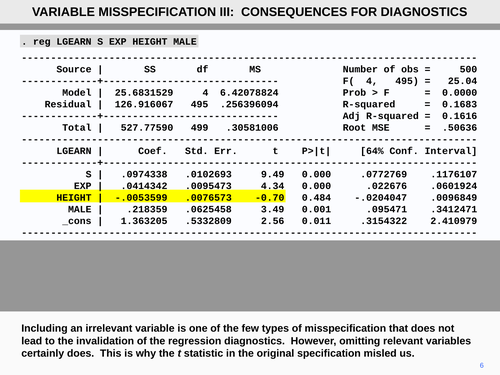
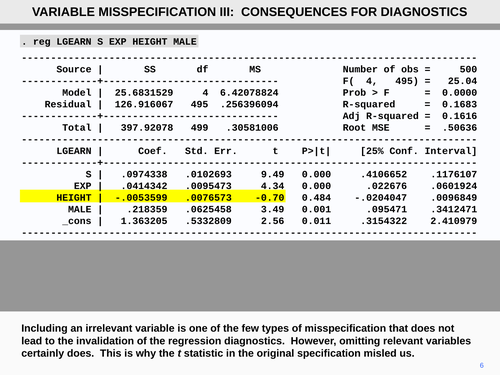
527.77590: 527.77590 -> 397.92078 (147, 128)
64%: 64% -> 25% (372, 151)
.0772769: .0772769 -> .4106652 (384, 174)
